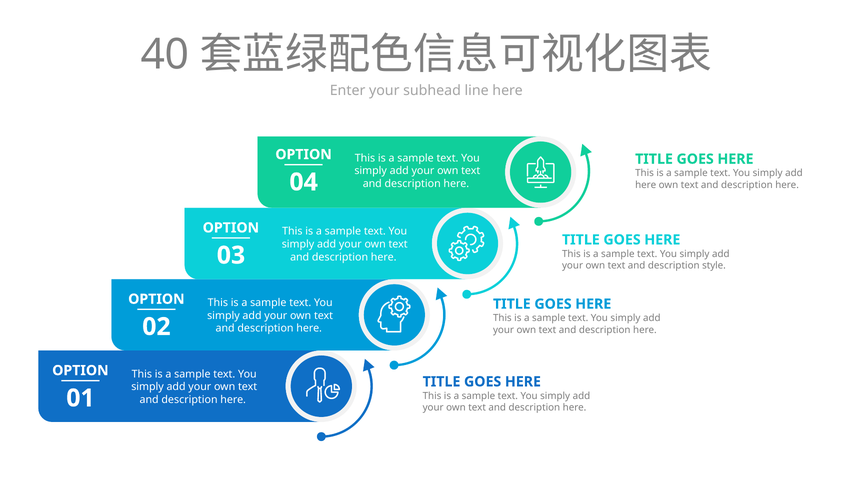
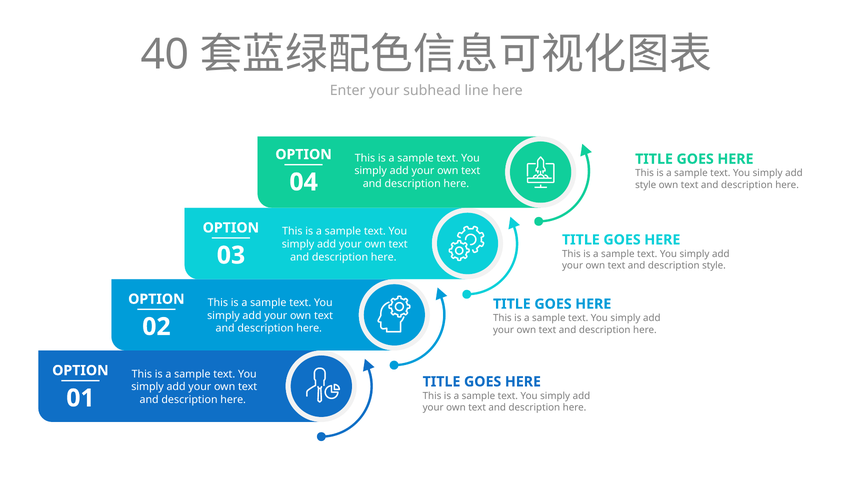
here: here -> style (646, 185)
